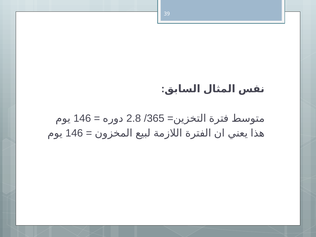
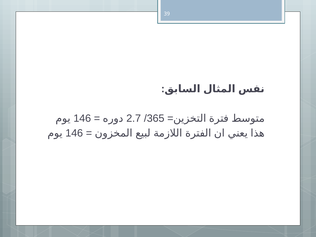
2.8: 2.8 -> 2.7 (134, 118)
